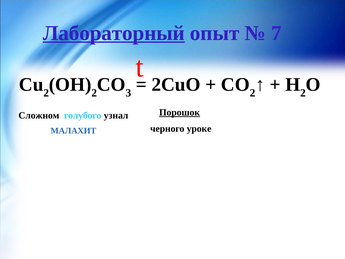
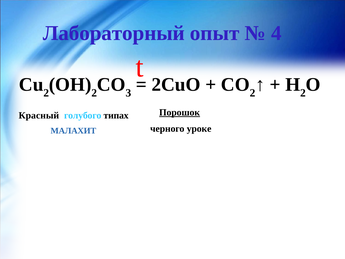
Лабораторный underline: present -> none (114, 33)
7: 7 -> 4 (276, 33)
Сложном: Сложном -> Красный (39, 115)
узнал: узнал -> типах (116, 115)
